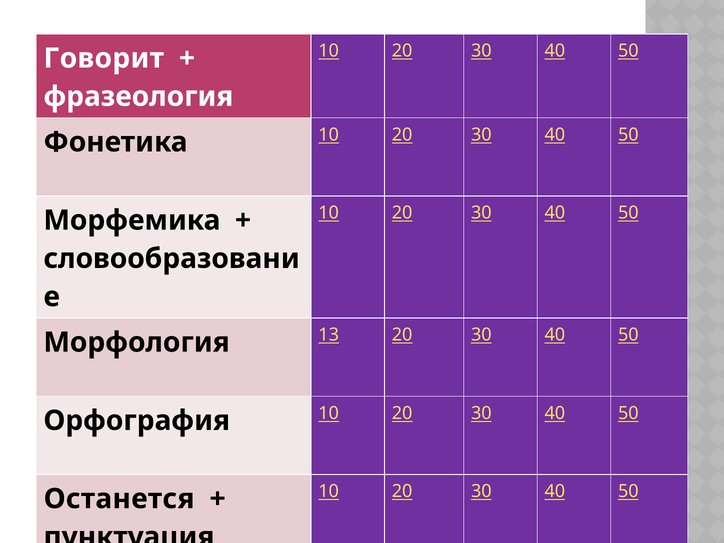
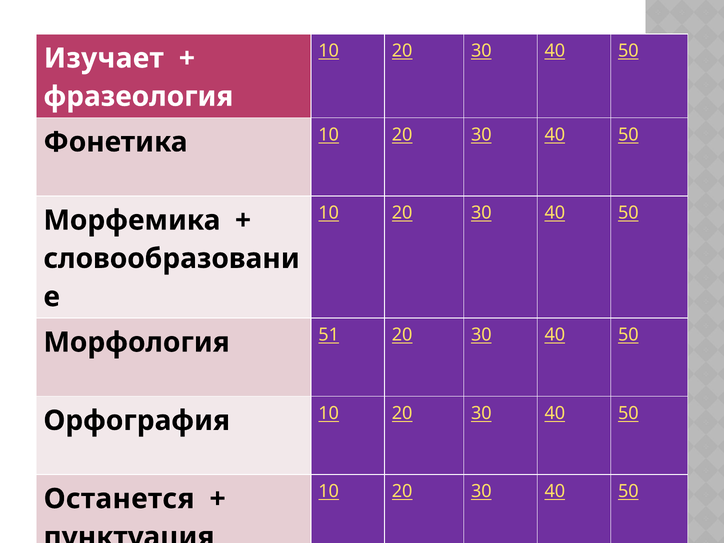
Говорит: Говорит -> Изучает (104, 58)
13: 13 -> 51 (329, 335)
